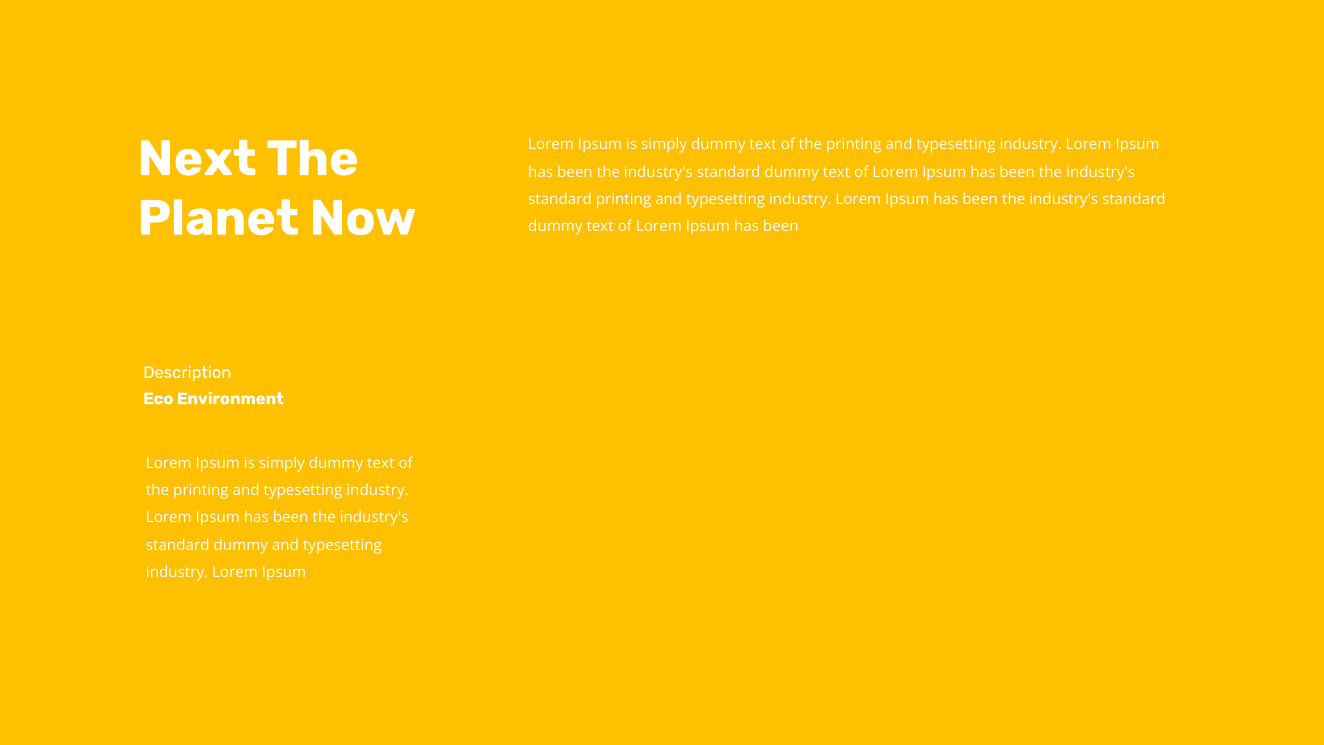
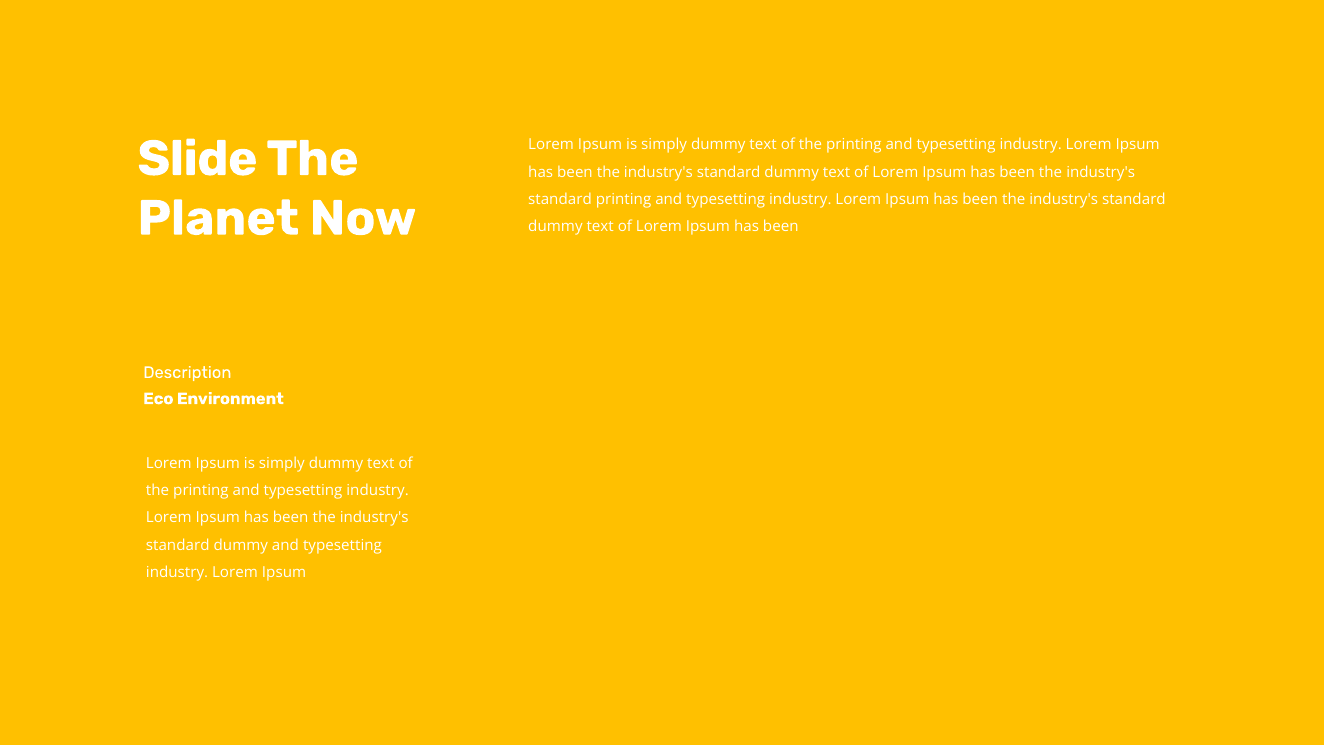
Next: Next -> Slide (197, 159)
